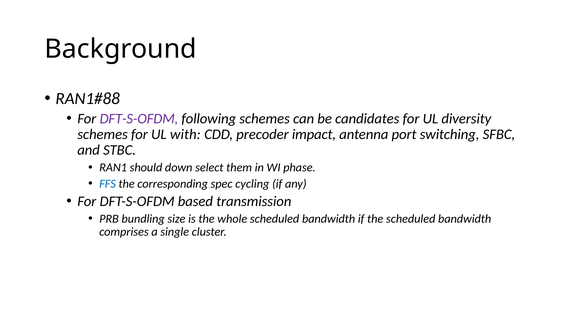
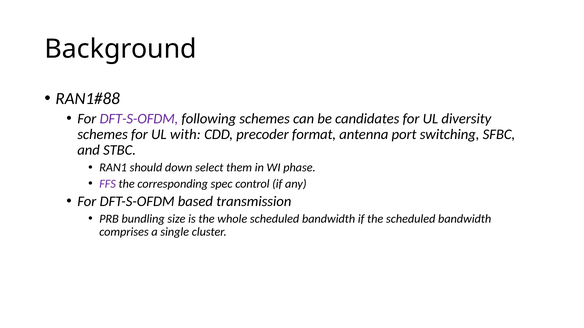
impact: impact -> format (314, 135)
FFS colour: blue -> purple (108, 184)
cycling: cycling -> control (252, 184)
